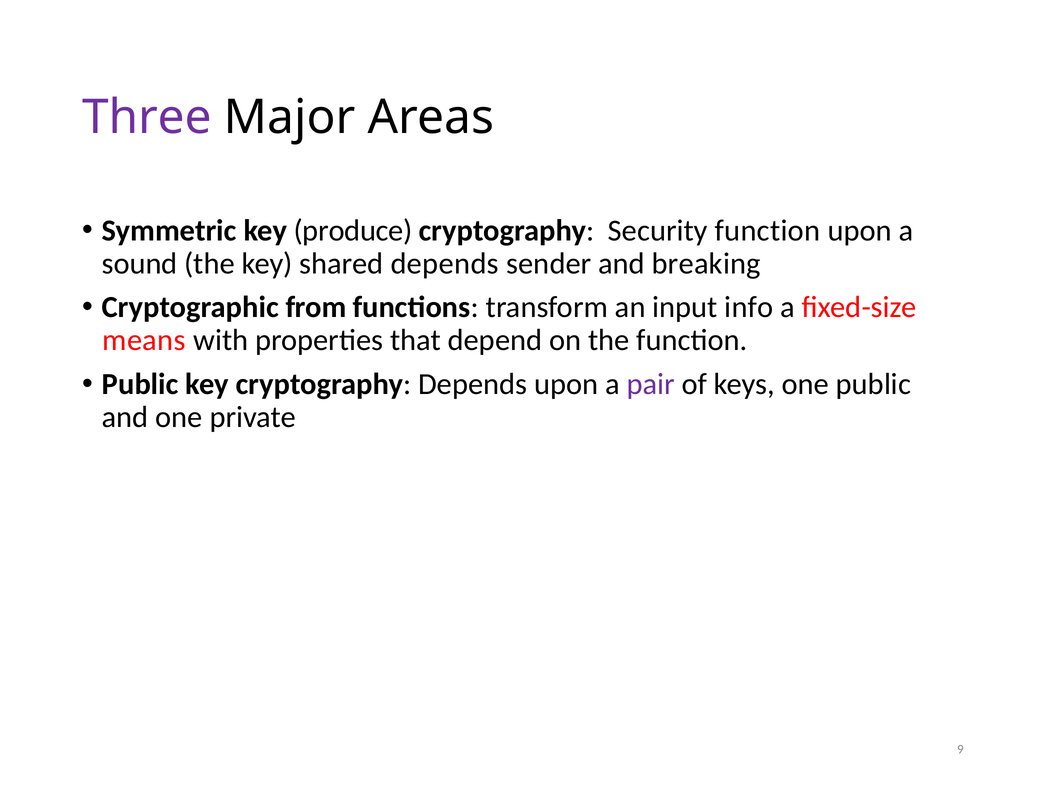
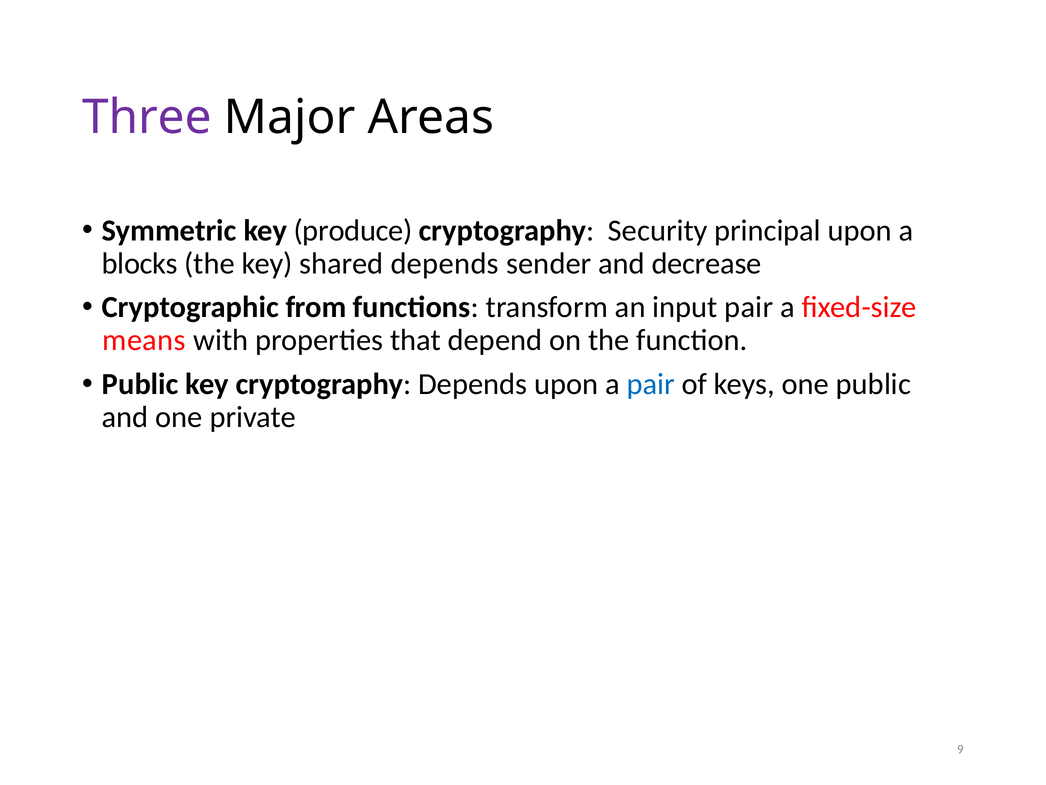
Security function: function -> principal (768, 230)
sound: sound -> blocks (140, 263)
breaking: breaking -> decrease (707, 263)
input info: info -> pair (749, 307)
pair colour: purple -> blue (651, 384)
